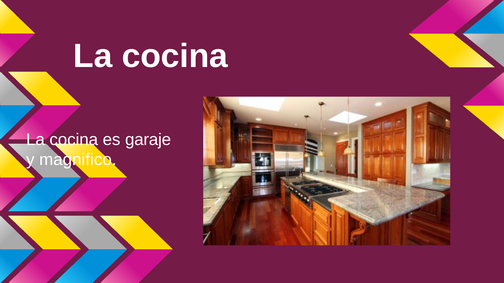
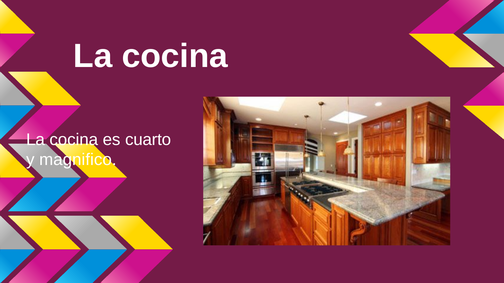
garaje: garaje -> cuarto (148, 140)
